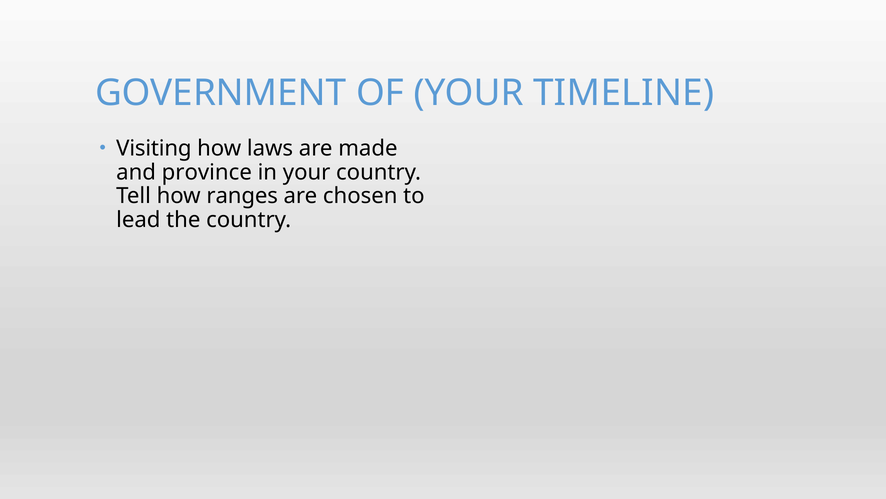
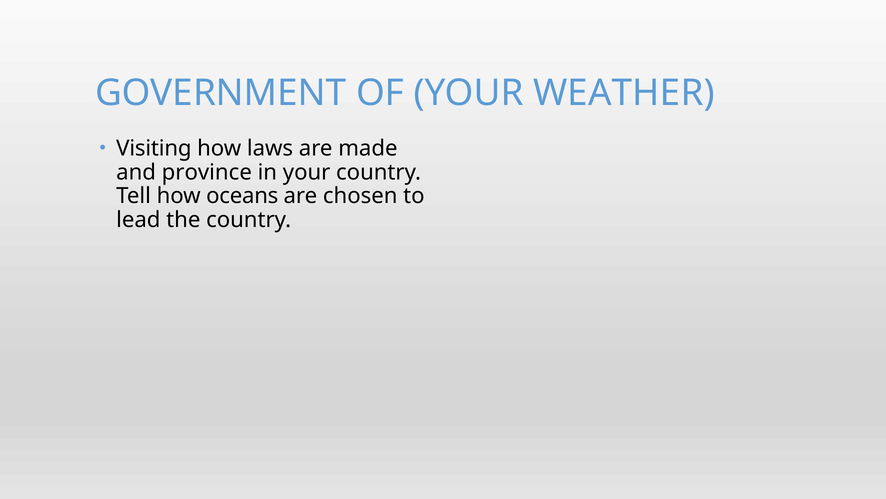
TIMELINE: TIMELINE -> WEATHER (624, 93)
ranges: ranges -> oceans (242, 196)
